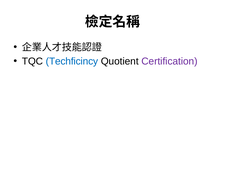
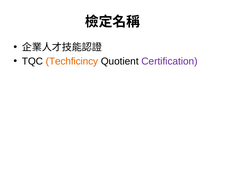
Techficincy colour: blue -> orange (72, 61)
